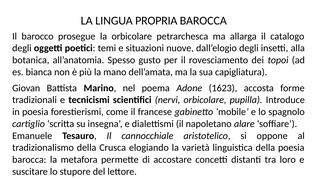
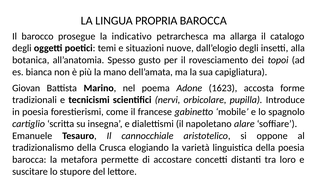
la orbicolare: orbicolare -> indicativo (132, 36)
